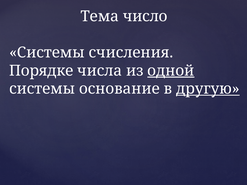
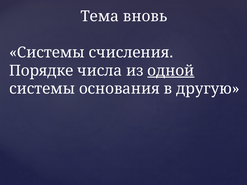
число: число -> вновь (145, 16)
основание: основание -> основания (119, 89)
другую underline: present -> none (208, 89)
